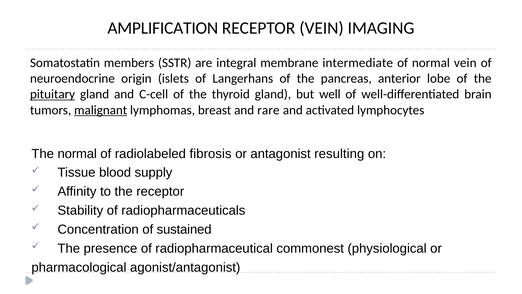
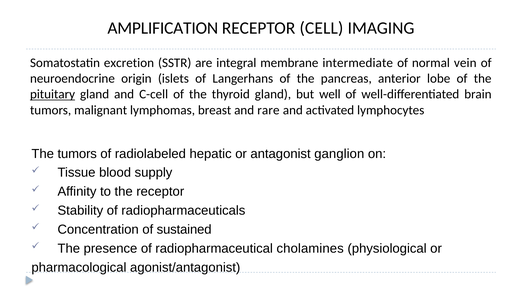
RECEPTOR VEIN: VEIN -> CELL (321, 28)
members: members -> excretion (129, 63)
malignant underline: present -> none (101, 110)
The normal: normal -> tumors (77, 154)
fibrosis: fibrosis -> hepatic (211, 154)
resulting: resulting -> ganglion (339, 154)
commonest: commonest -> cholamines (310, 248)
